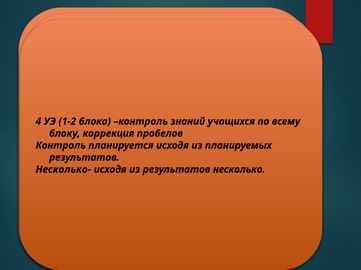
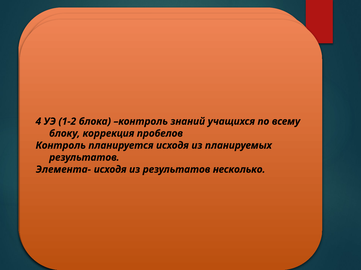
Несколько-: Несколько- -> Элемента- (63, 170)
